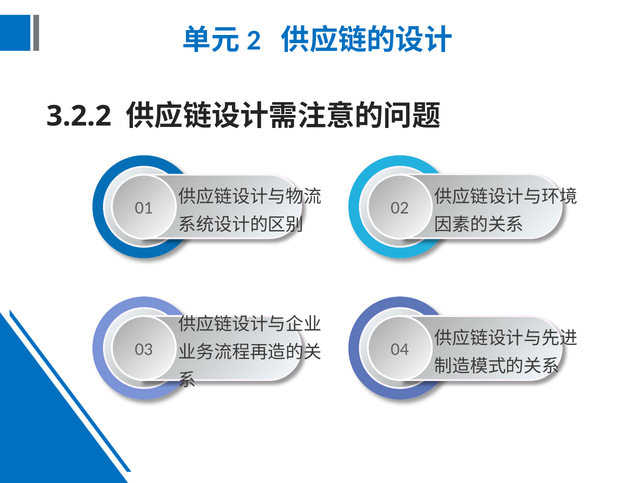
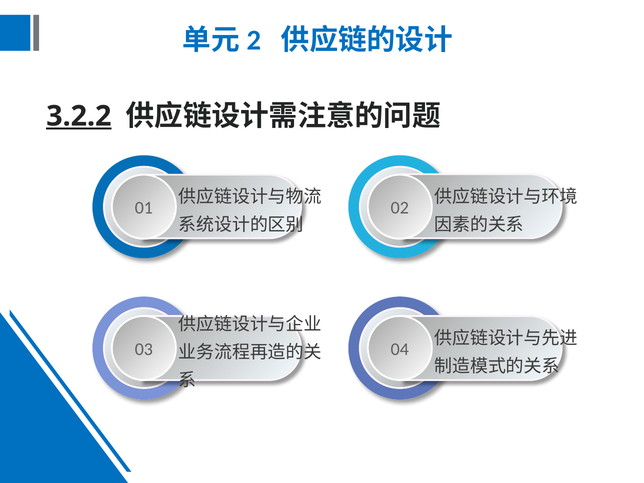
3.2.2 underline: none -> present (79, 116)
